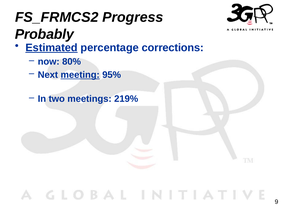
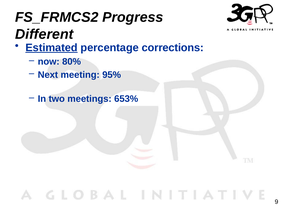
Probably: Probably -> Different (44, 34)
meeting underline: present -> none (80, 75)
219%: 219% -> 653% (126, 99)
